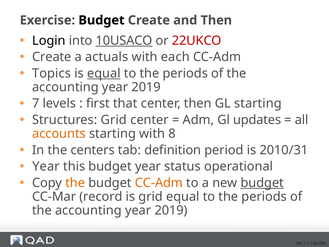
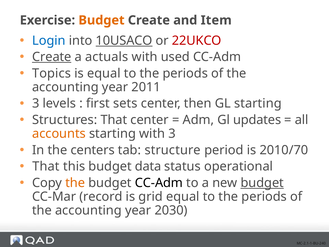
Budget colour: black -> orange (102, 20)
and Then: Then -> Item (216, 20)
Login colour: black -> blue (49, 41)
Create underline: none -> present (52, 57)
each: each -> used (175, 57)
equal underline: present -> none (104, 73)
2019: 2019 -> 2011 (146, 87)
7: 7 -> 3 (36, 103)
that: that -> sets (125, 103)
Structures Grid: Grid -> That (114, 120)
with 8: 8 -> 3 (172, 134)
definition: definition -> structure (173, 150)
2010/31: 2010/31 -> 2010/70 (284, 150)
Year: Year -> That (46, 166)
budget year: year -> data (148, 166)
CC-Adm colour: orange -> black (159, 183)
2019: 2019 -> 2030 (171, 210)
